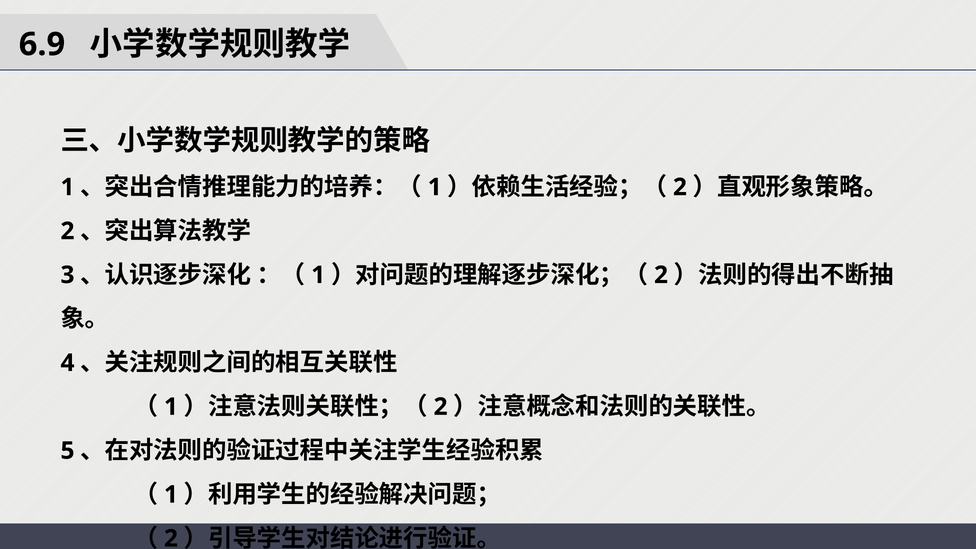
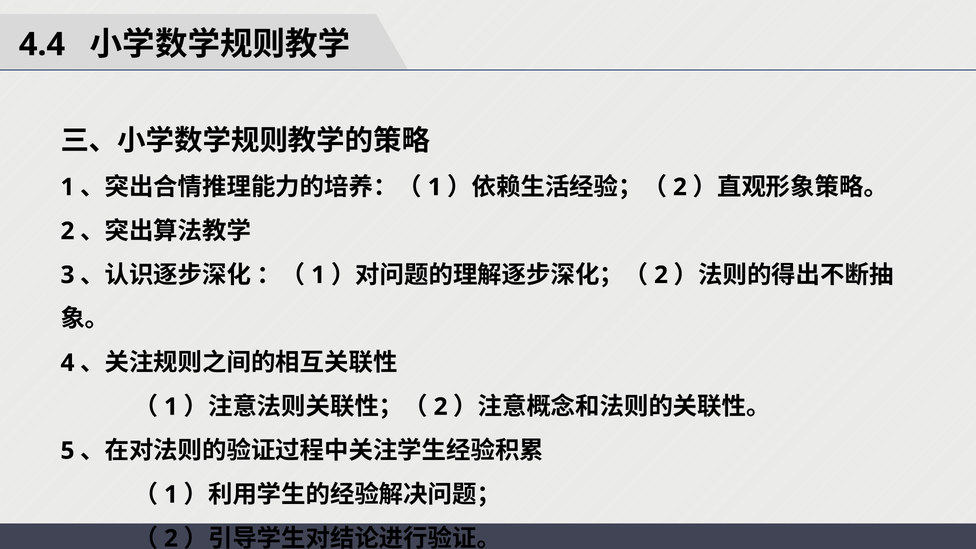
6.9: 6.9 -> 4.4 (42, 44)
